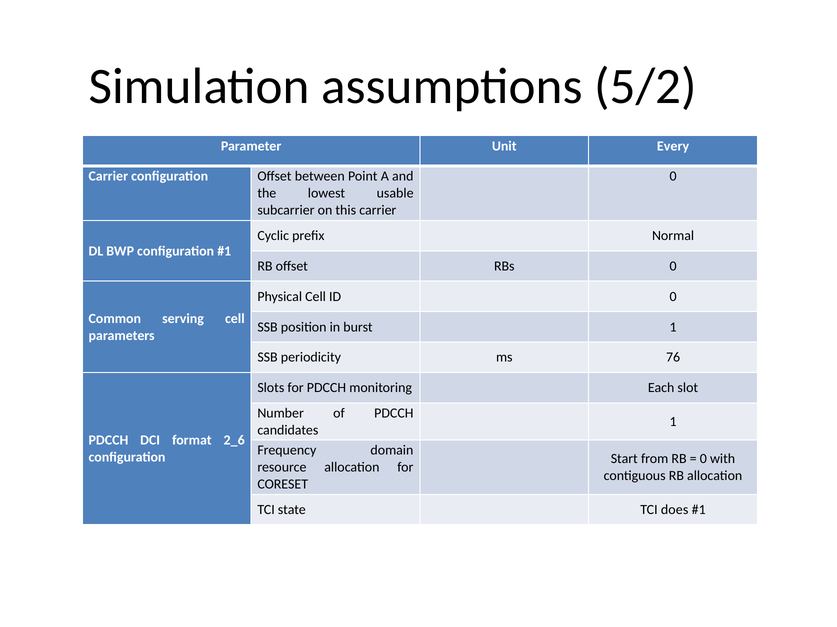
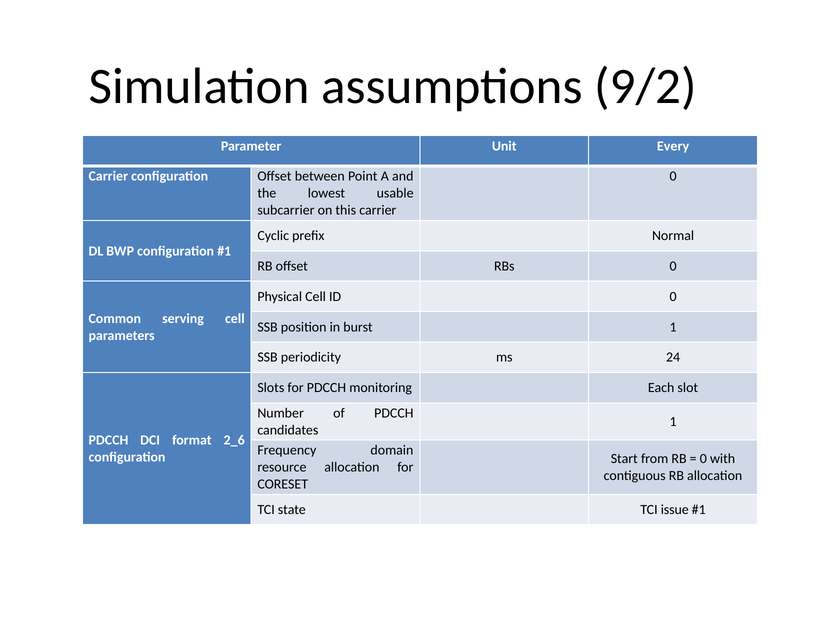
5/2: 5/2 -> 9/2 (645, 86)
76: 76 -> 24 (673, 358)
does: does -> issue (675, 510)
